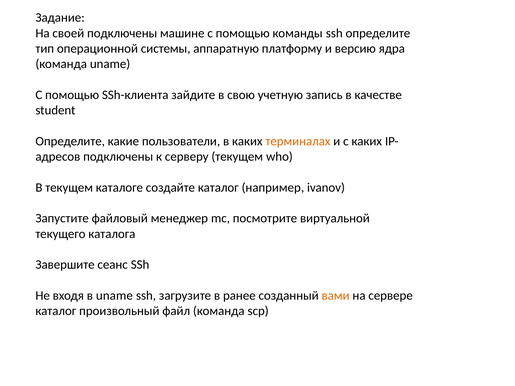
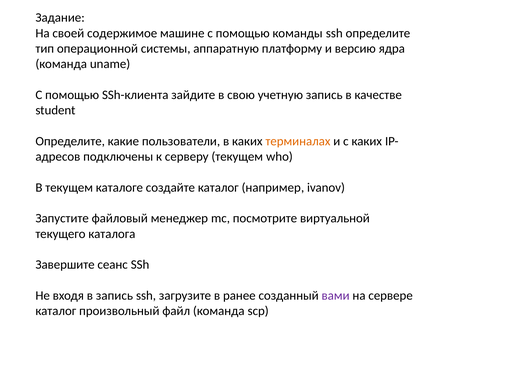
своей подключены: подключены -> содержимое (122, 33)
в uname: uname -> запись (114, 296)
вами colour: orange -> purple (336, 296)
